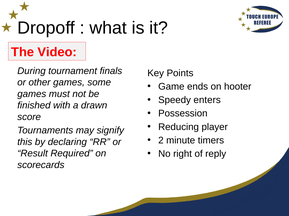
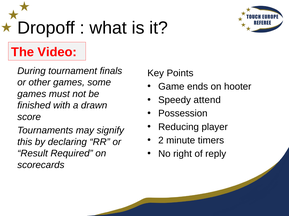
enters: enters -> attend (207, 100)
